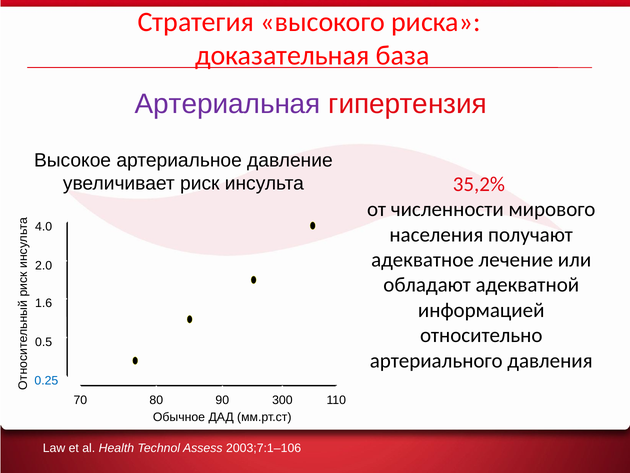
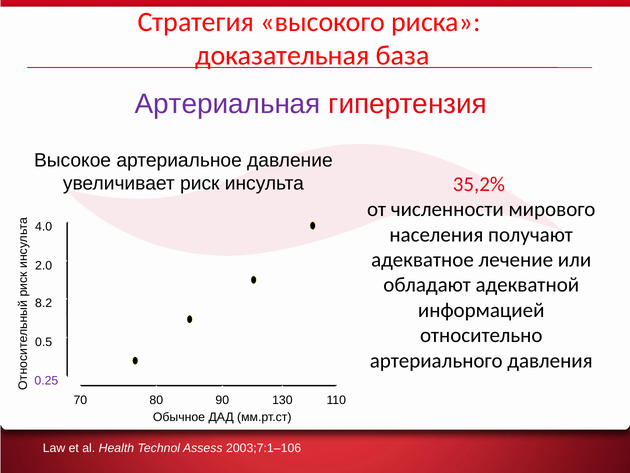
1.6: 1.6 -> 8.2 (44, 303)
0.25 colour: blue -> purple (46, 380)
300: 300 -> 130 (282, 400)
